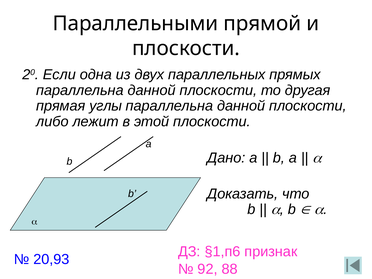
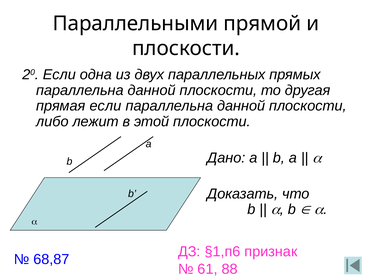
прямая углы: углы -> если (105, 106)
20,93: 20,93 -> 68,87 (51, 259)
92: 92 -> 61 (208, 269)
